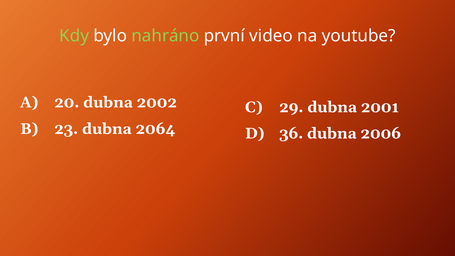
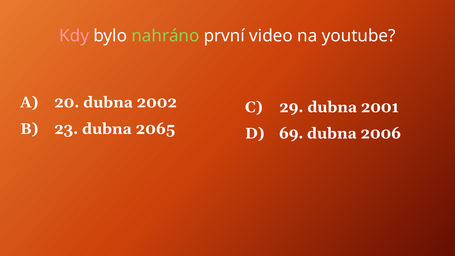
Kdy colour: light green -> pink (74, 36)
2064: 2064 -> 2065 (155, 129)
36: 36 -> 69 (291, 133)
